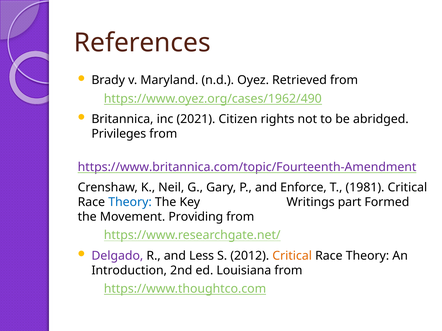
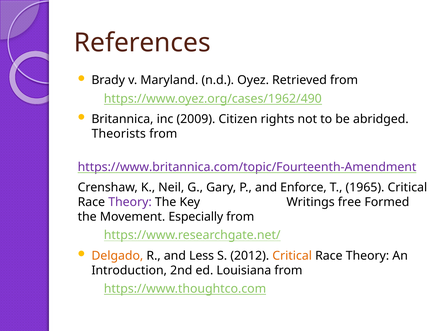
2021: 2021 -> 2009 (196, 119)
Privileges: Privileges -> Theorists (119, 134)
1981: 1981 -> 1965 (365, 188)
Theory colour: blue -> purple (130, 202)
part: part -> free (350, 202)
Providing: Providing -> Especially (196, 217)
Delgado colour: purple -> orange (117, 256)
